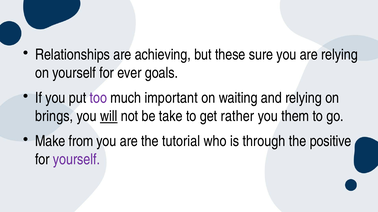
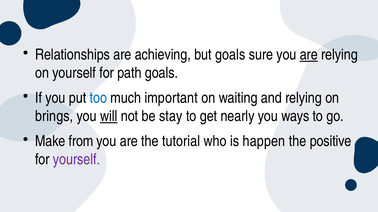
but these: these -> goals (230, 55)
are underline: none -> present (309, 55)
ever: ever -> path (129, 73)
too colour: purple -> blue (98, 98)
take: take -> stay (171, 117)
rather: rather -> nearly (238, 117)
them: them -> ways (295, 117)
through: through -> happen (264, 142)
